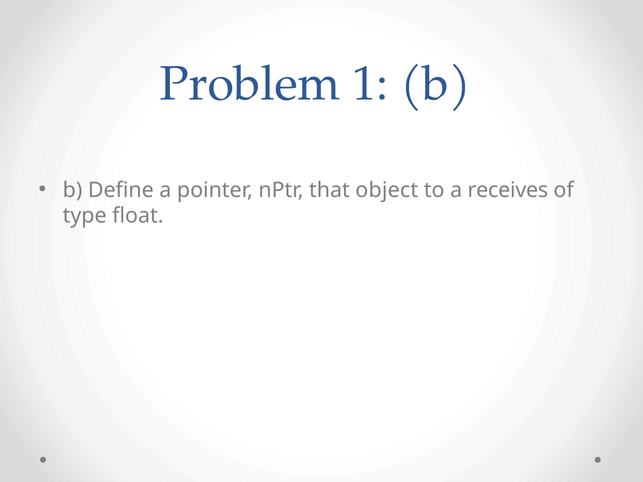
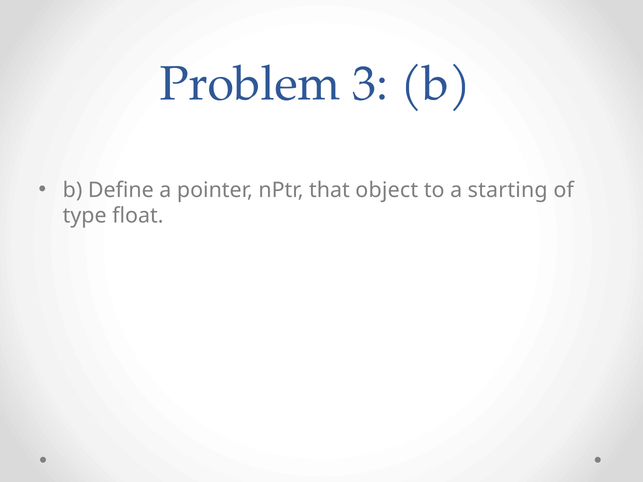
1: 1 -> 3 (370, 84)
receives: receives -> starting (508, 190)
